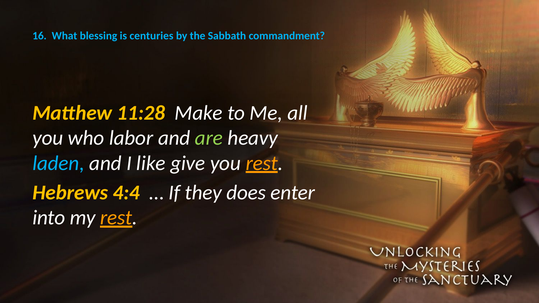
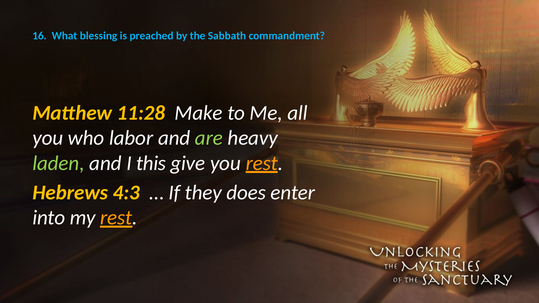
centuries: centuries -> preached (151, 36)
laden colour: light blue -> light green (58, 163)
like: like -> this (151, 163)
4:4: 4:4 -> 4:3 (126, 193)
